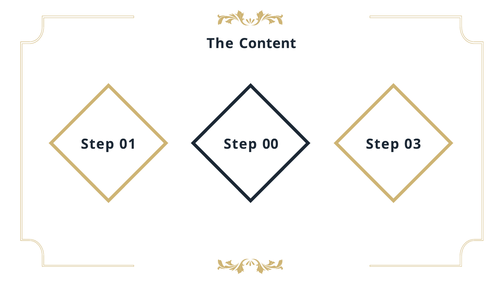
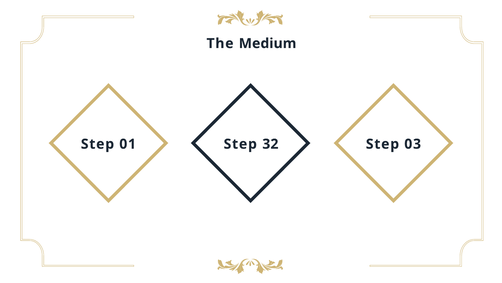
Content: Content -> Medium (268, 43)
00: 00 -> 32 (270, 144)
